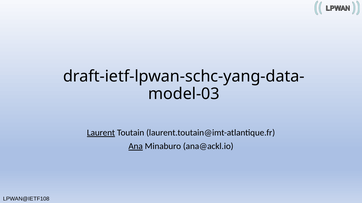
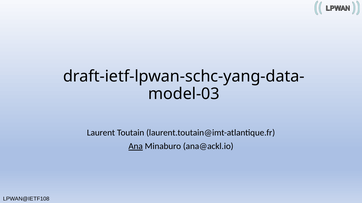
Laurent underline: present -> none (101, 133)
